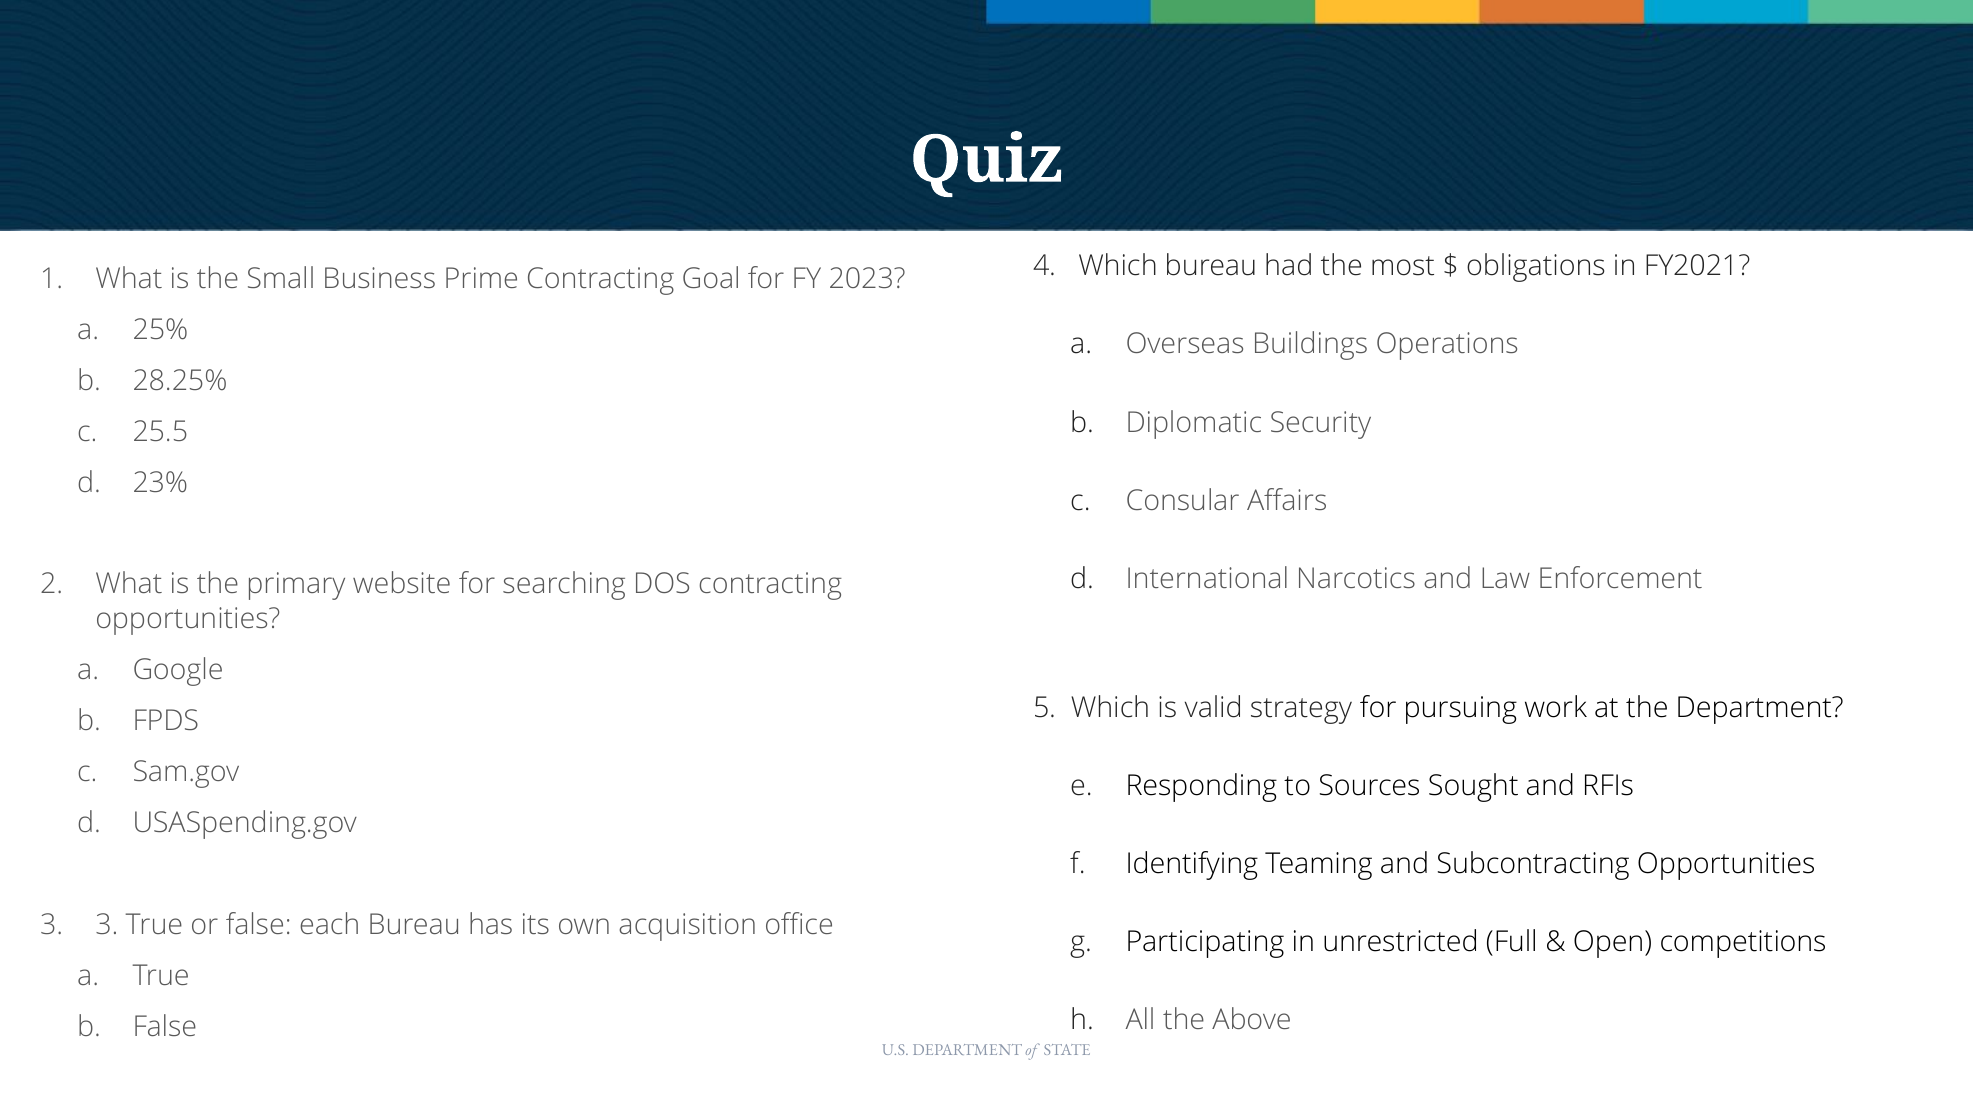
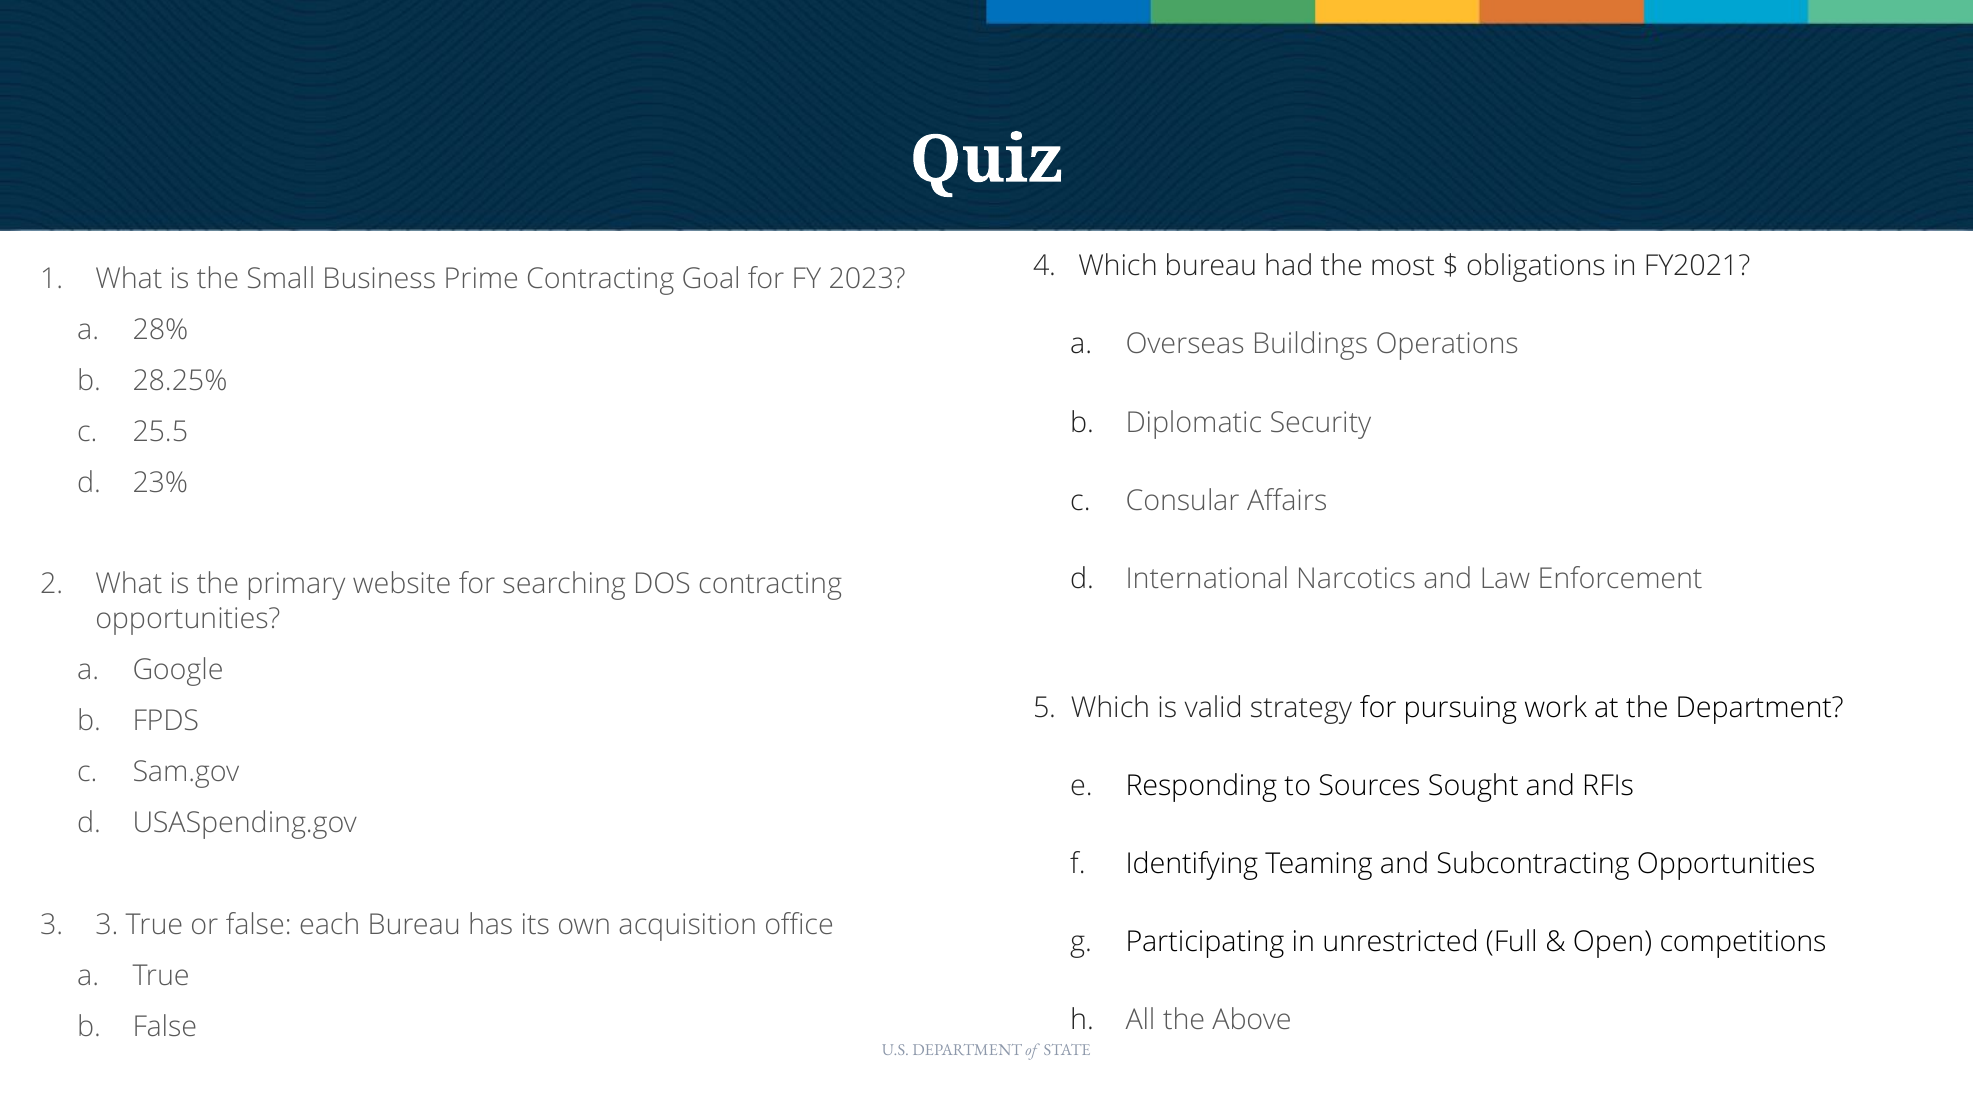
25%: 25% -> 28% (160, 330)
